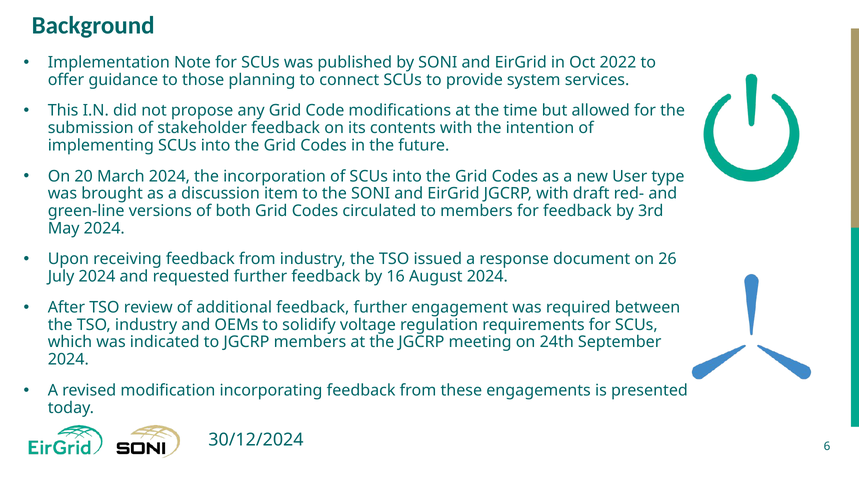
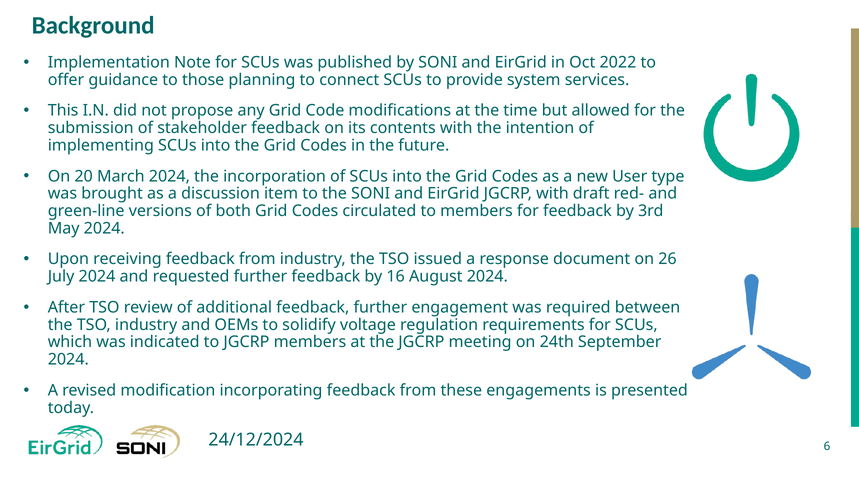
30/12/2024: 30/12/2024 -> 24/12/2024 (256, 440)
